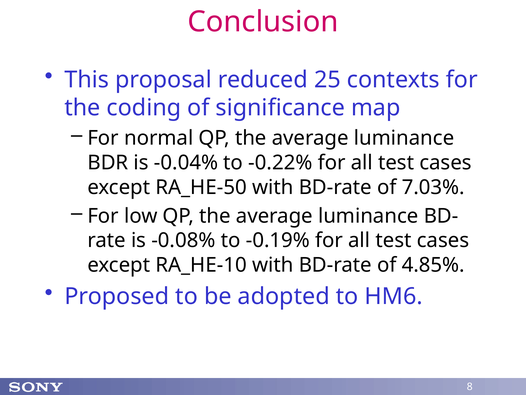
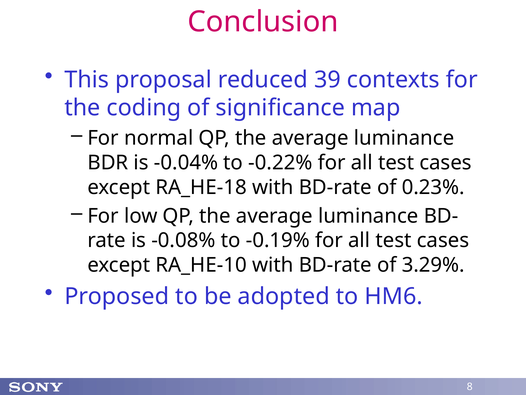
25: 25 -> 39 (327, 80)
RA_HE-50: RA_HE-50 -> RA_HE-18 (201, 187)
7.03%: 7.03% -> 0.23% (433, 187)
4.85%: 4.85% -> 3.29% (433, 265)
